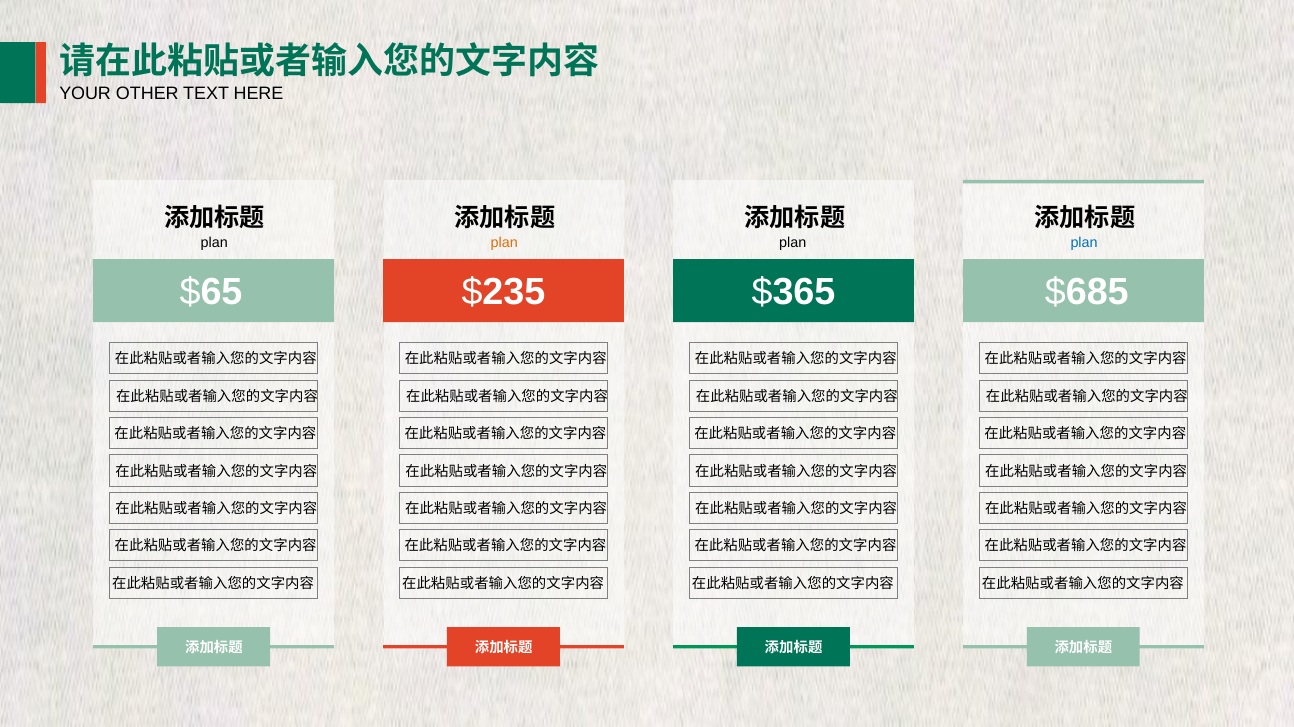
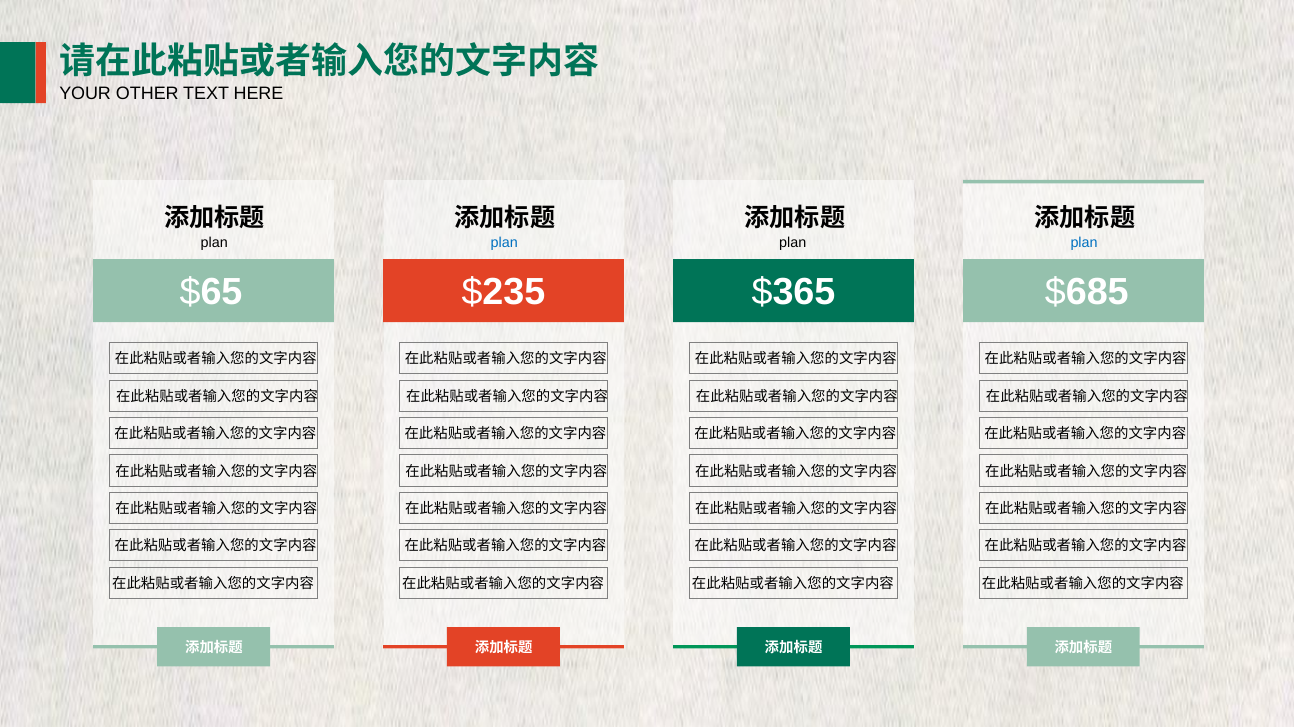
plan colour: orange -> blue (504, 243)
